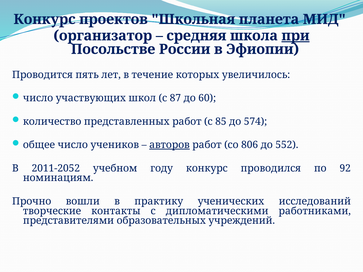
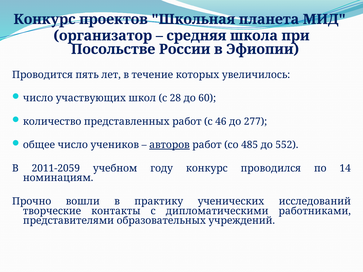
при underline: present -> none (296, 36)
87: 87 -> 28 (175, 98)
85: 85 -> 46 (221, 122)
574: 574 -> 277 (255, 122)
806: 806 -> 485 (250, 145)
2011-2052: 2011-2052 -> 2011-2059 (56, 168)
92: 92 -> 14 (345, 168)
